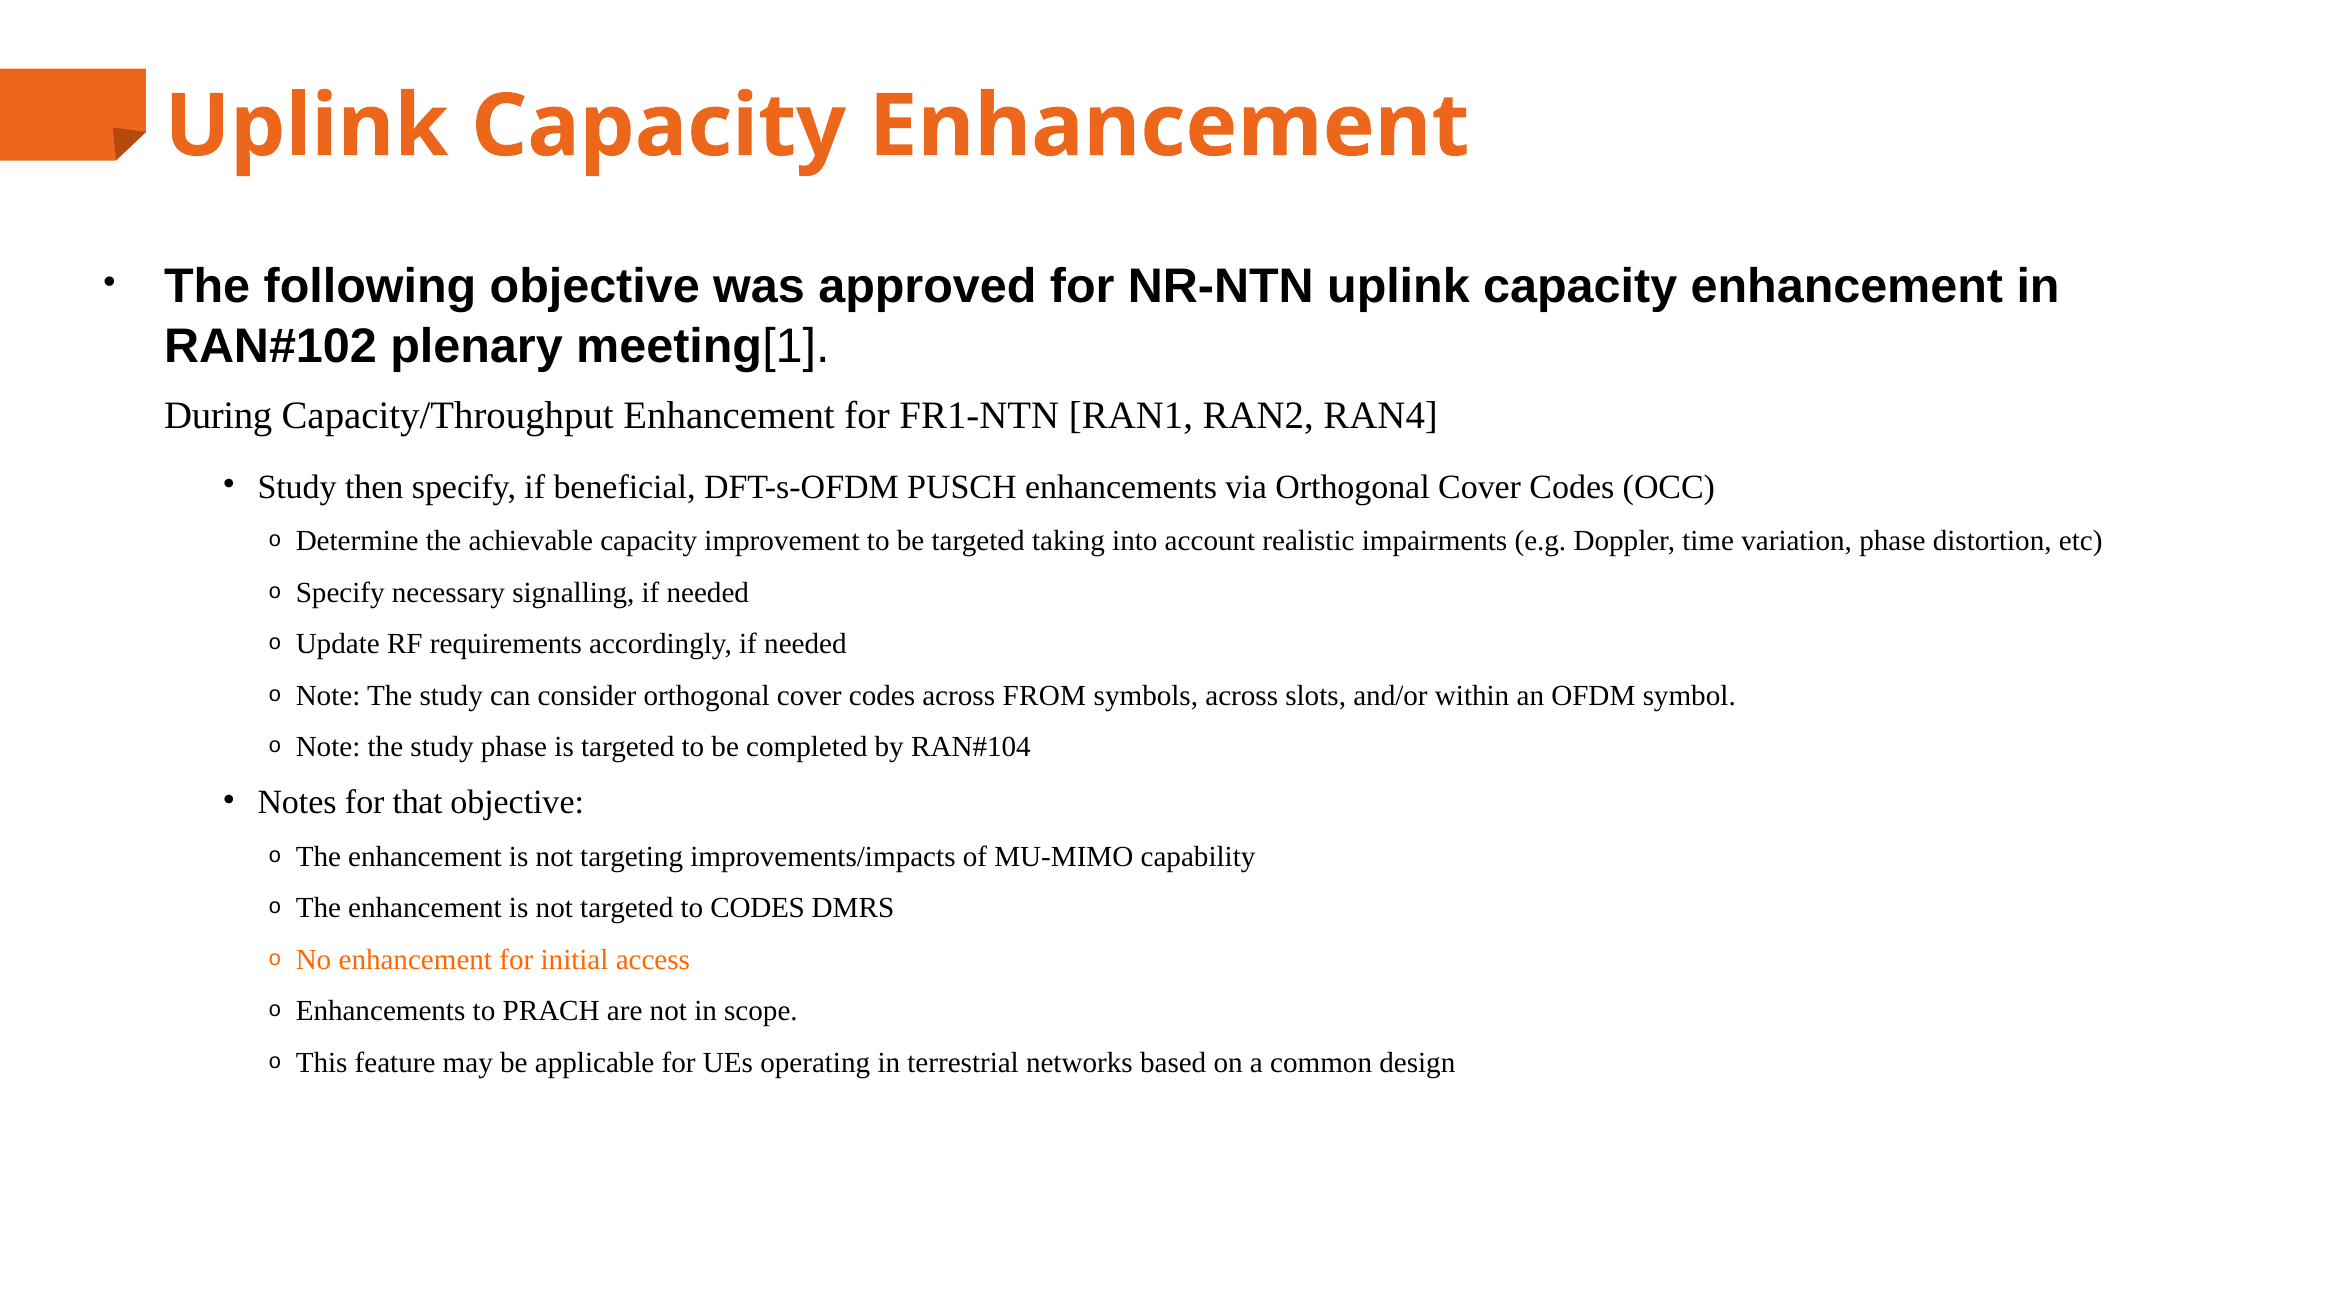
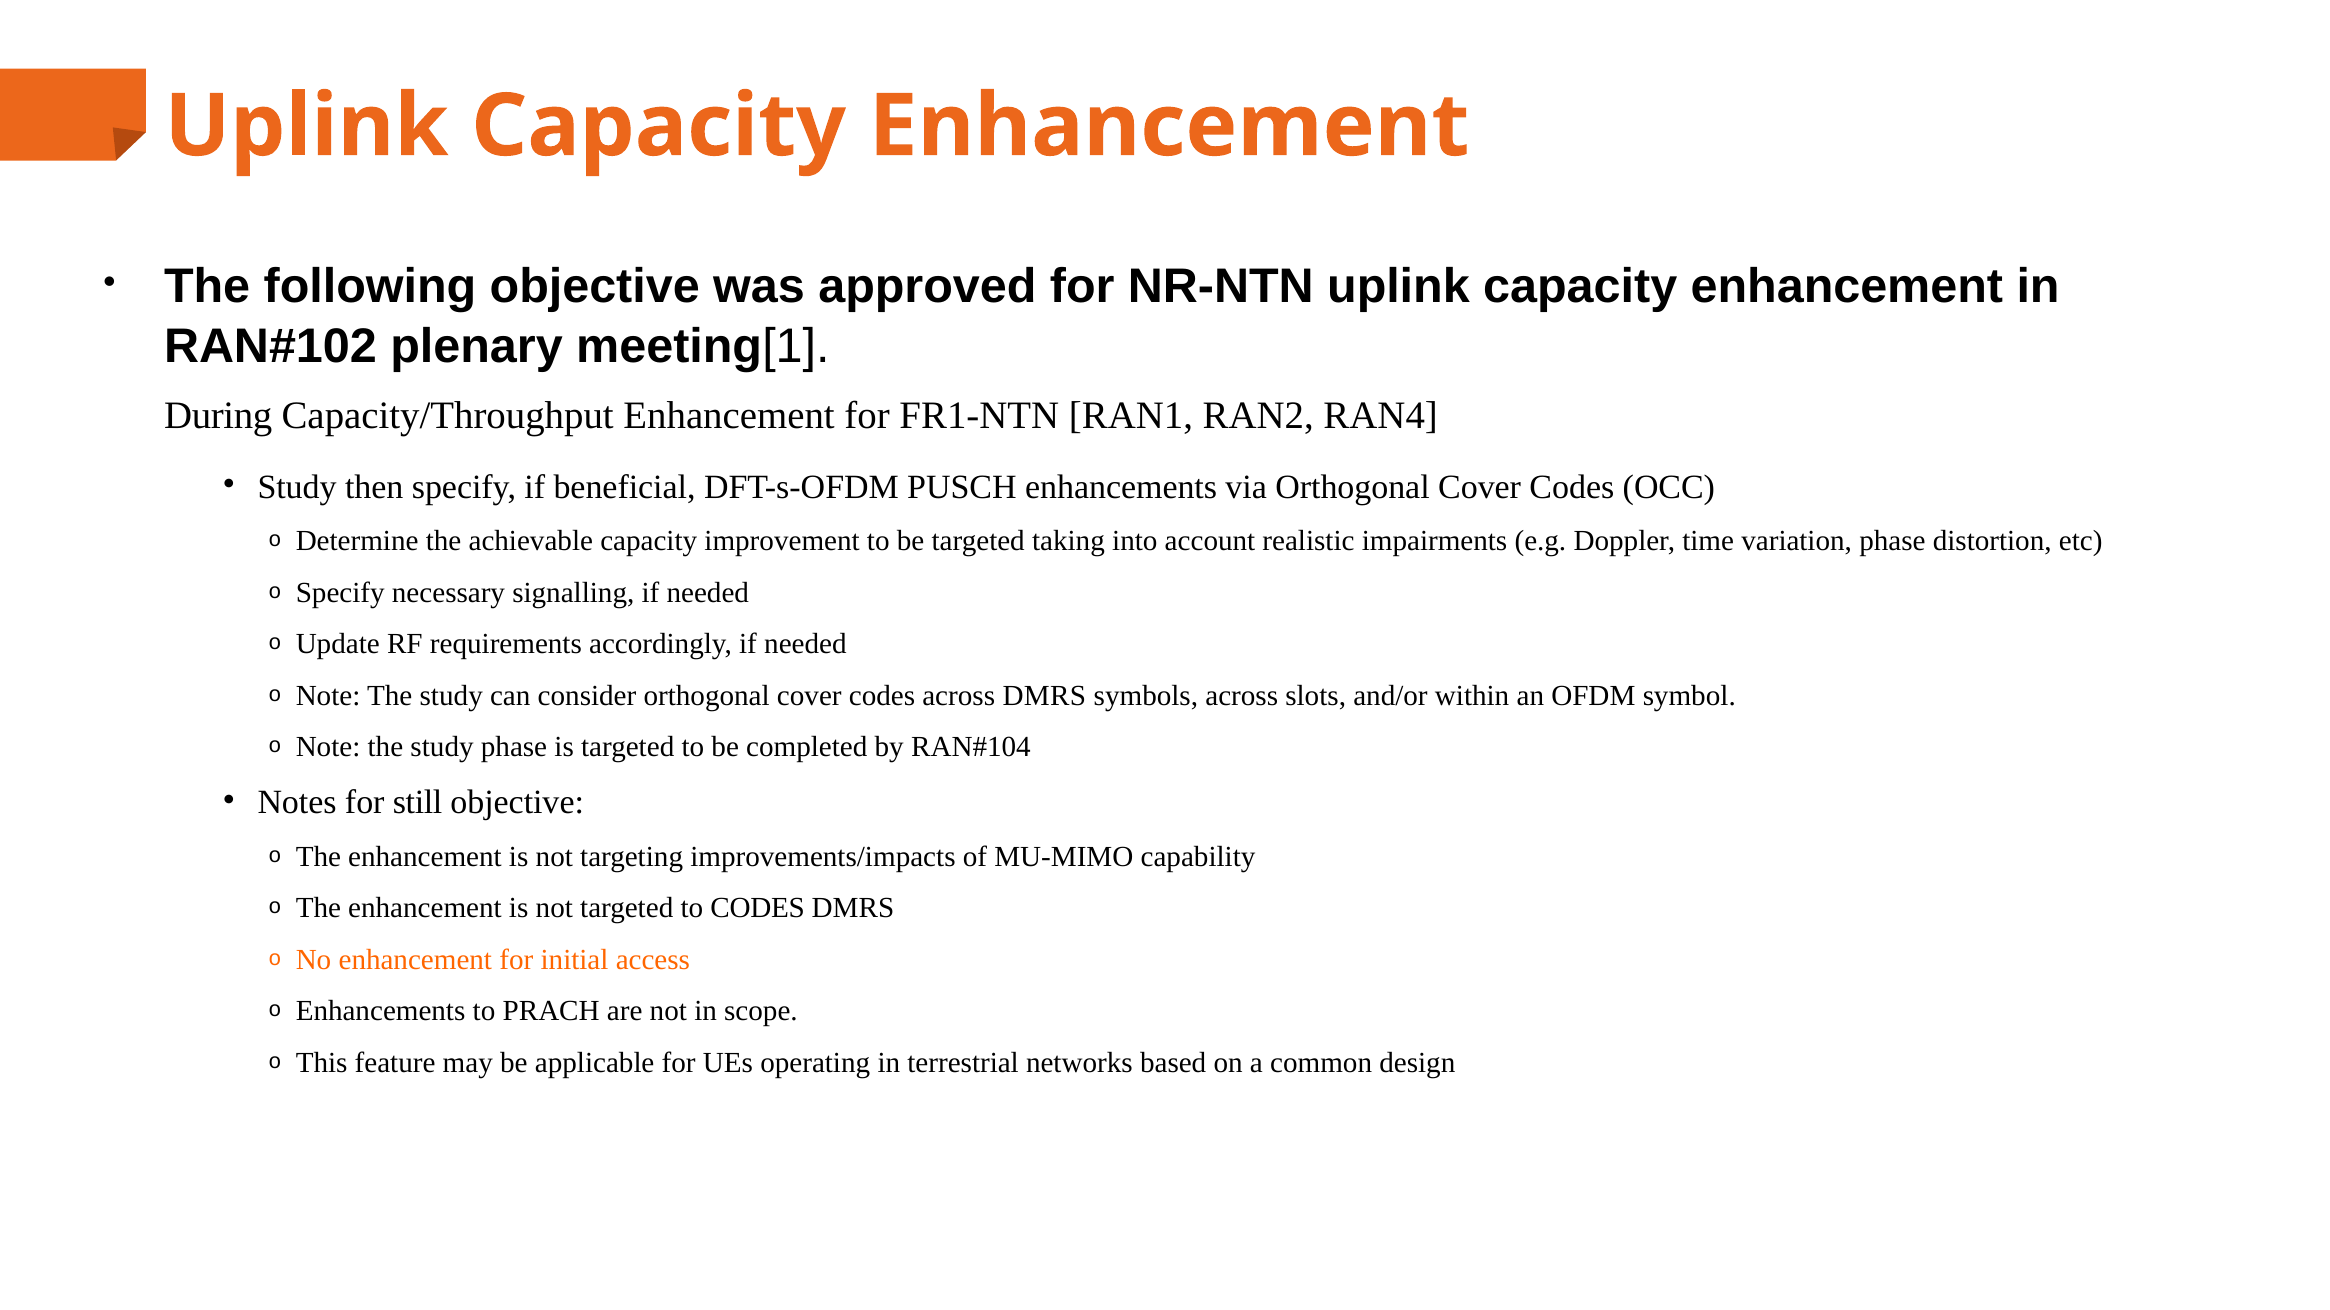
across FROM: FROM -> DMRS (1044, 696)
that: that -> still (418, 803)
